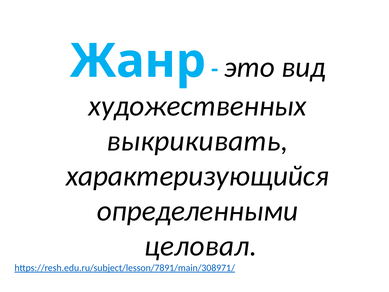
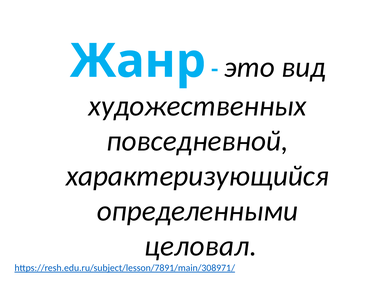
выкрикивать: выкрикивать -> повседневной (197, 141)
